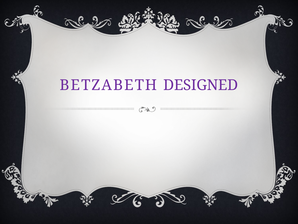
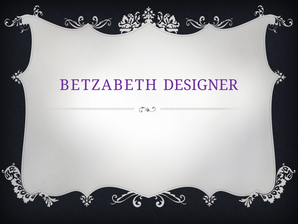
DESIGNED: DESIGNED -> DESIGNER (201, 85)
